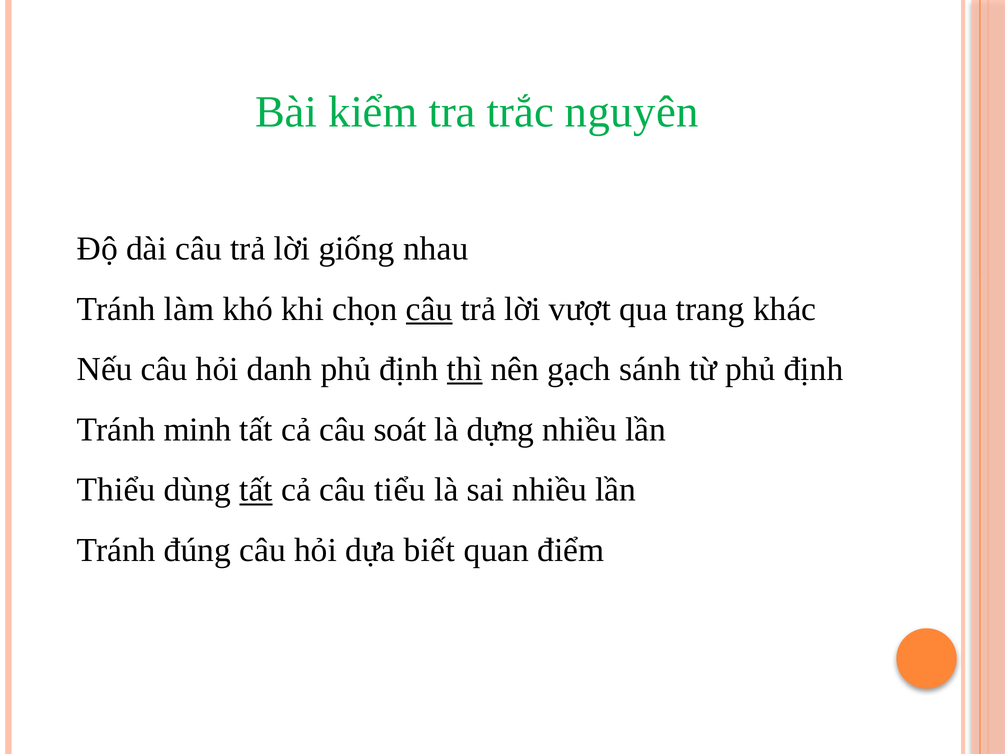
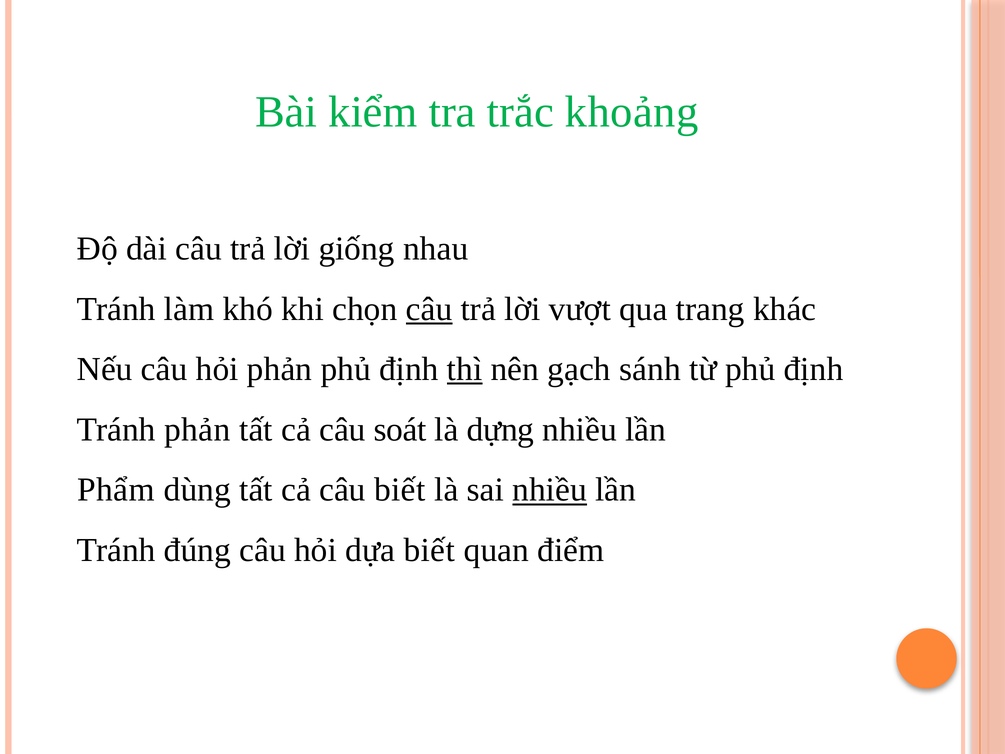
nguyên: nguyên -> khoảng (632, 112)
hỏi danh: danh -> phản (280, 369)
Tránh minh: minh -> phản (197, 429)
Thiểu: Thiểu -> Phẩm (116, 490)
tất underline: present -> none (256, 490)
câu tiểu: tiểu -> biết (400, 490)
nhiều underline: none -> present (550, 490)
